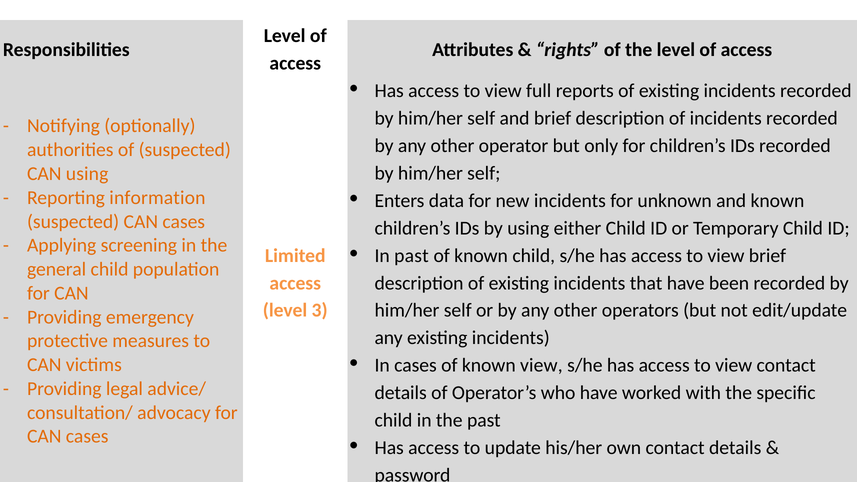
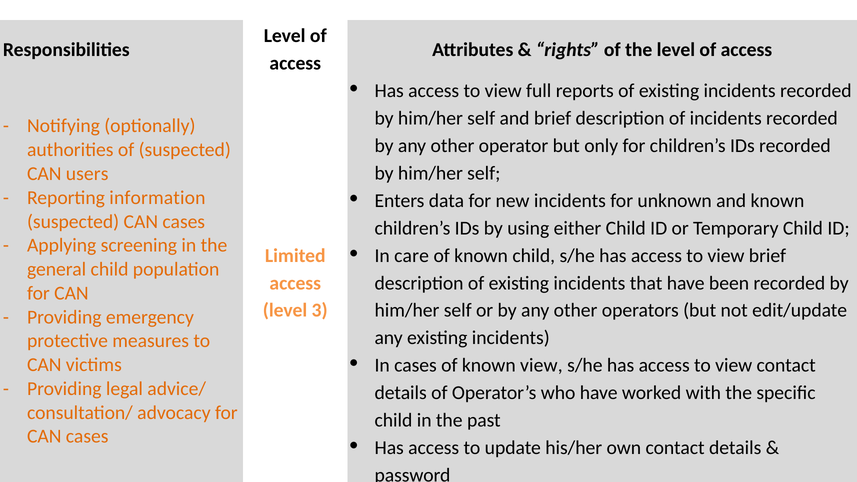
CAN using: using -> users (87, 174)
In past: past -> care (412, 256)
